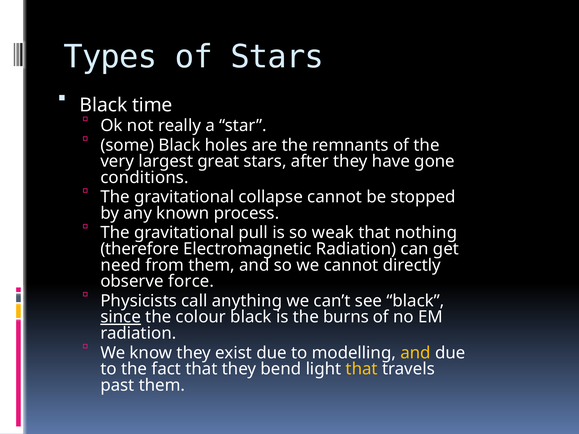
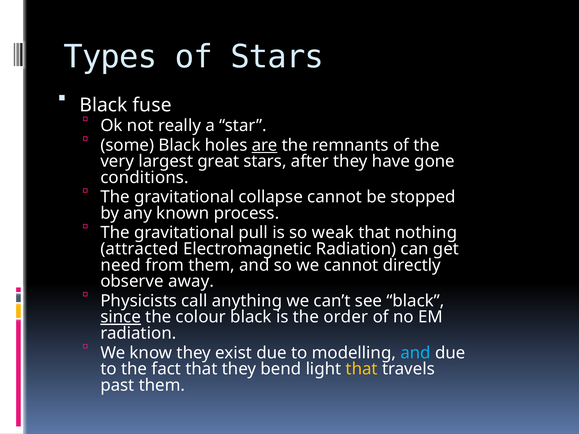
time: time -> fuse (152, 105)
are underline: none -> present (265, 145)
therefore: therefore -> attracted (140, 249)
force: force -> away (191, 282)
burns: burns -> order (346, 317)
and colour: yellow -> light blue (416, 353)
